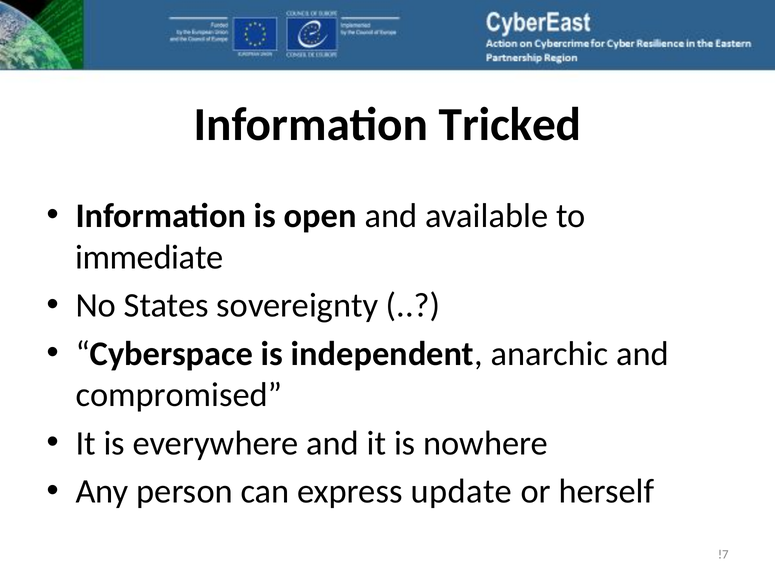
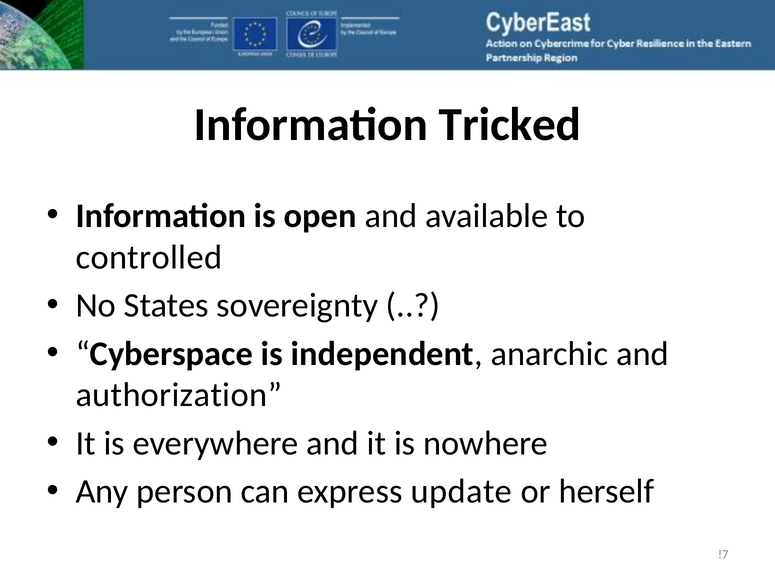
immediate: immediate -> controlled (149, 257)
compromised: compromised -> authorization (179, 395)
